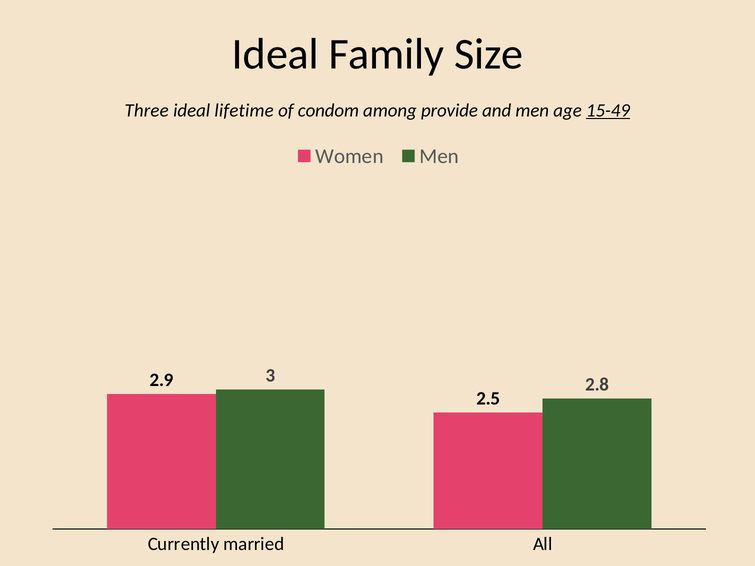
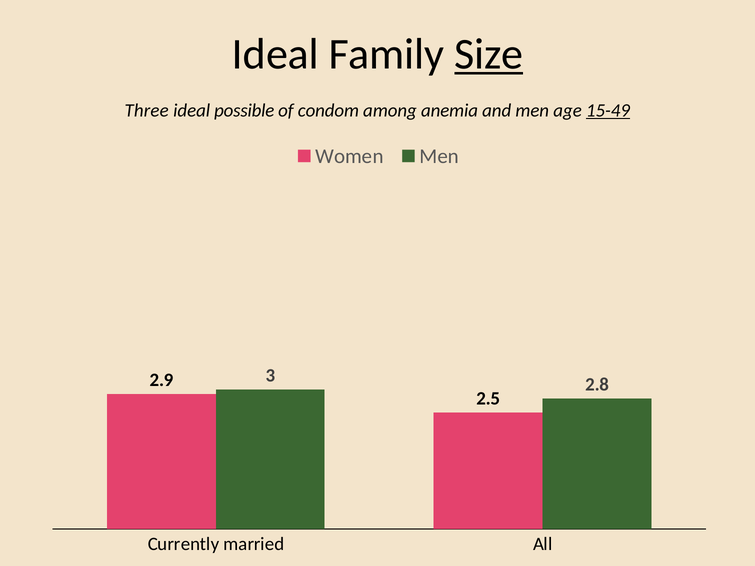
Size underline: none -> present (489, 54)
lifetime: lifetime -> possible (244, 111)
provide: provide -> anemia (450, 111)
